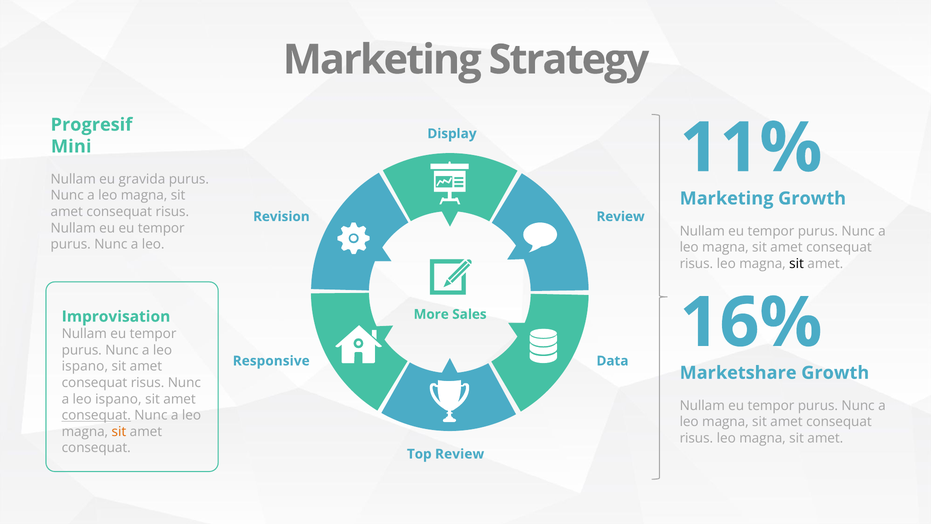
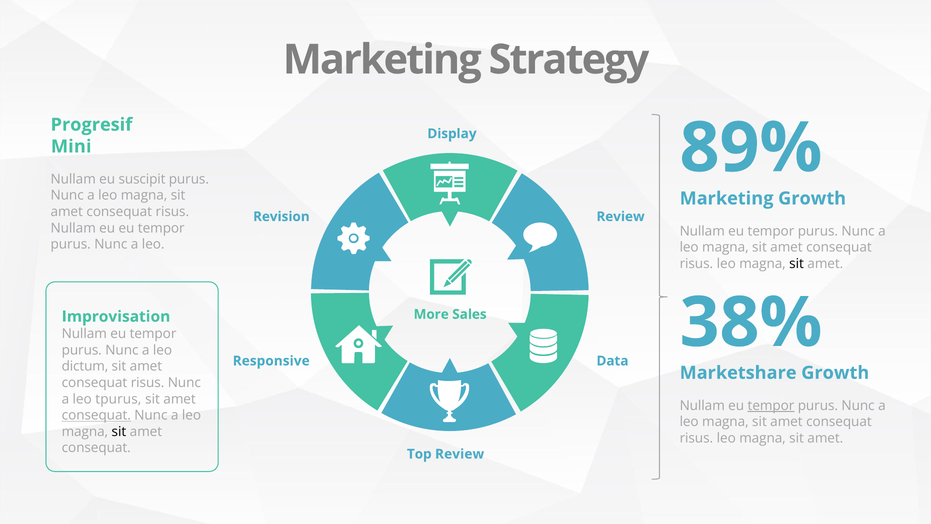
11%: 11% -> 89% (751, 148)
gravida: gravida -> suscipit (142, 179)
16%: 16% -> 38% (751, 323)
ispano: ispano -> dictum (85, 366)
ispano: ispano -> tpurus (118, 399)
tempor underline: none -> present (771, 405)
sit colour: orange -> black (119, 431)
